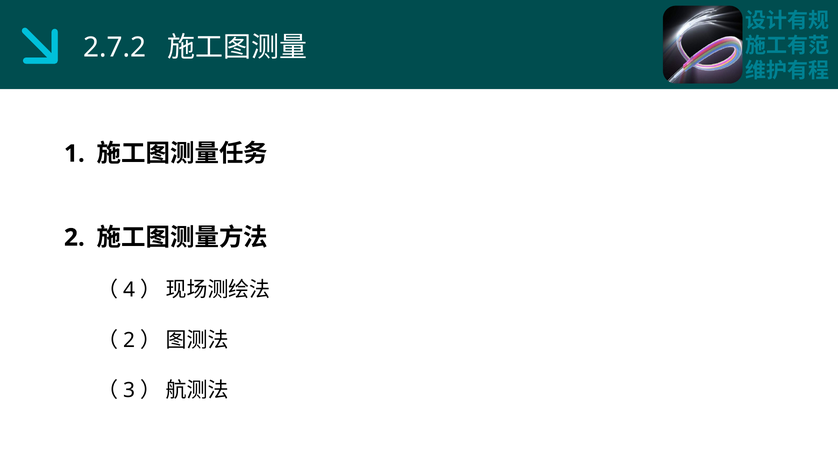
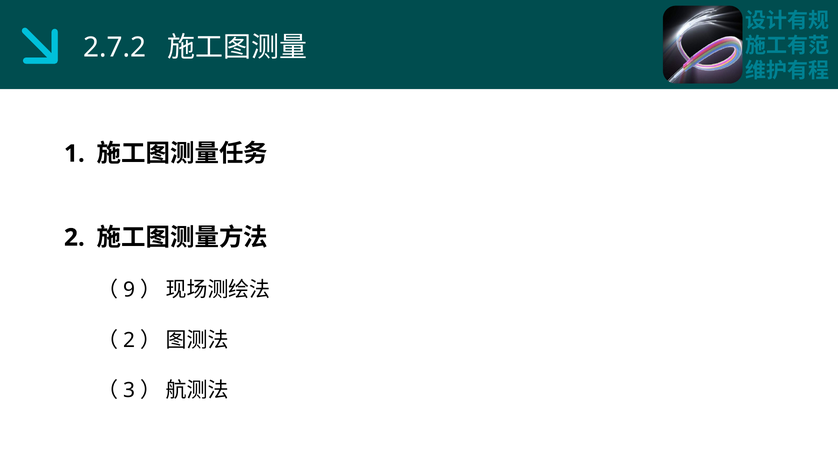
4: 4 -> 9 (129, 289)
